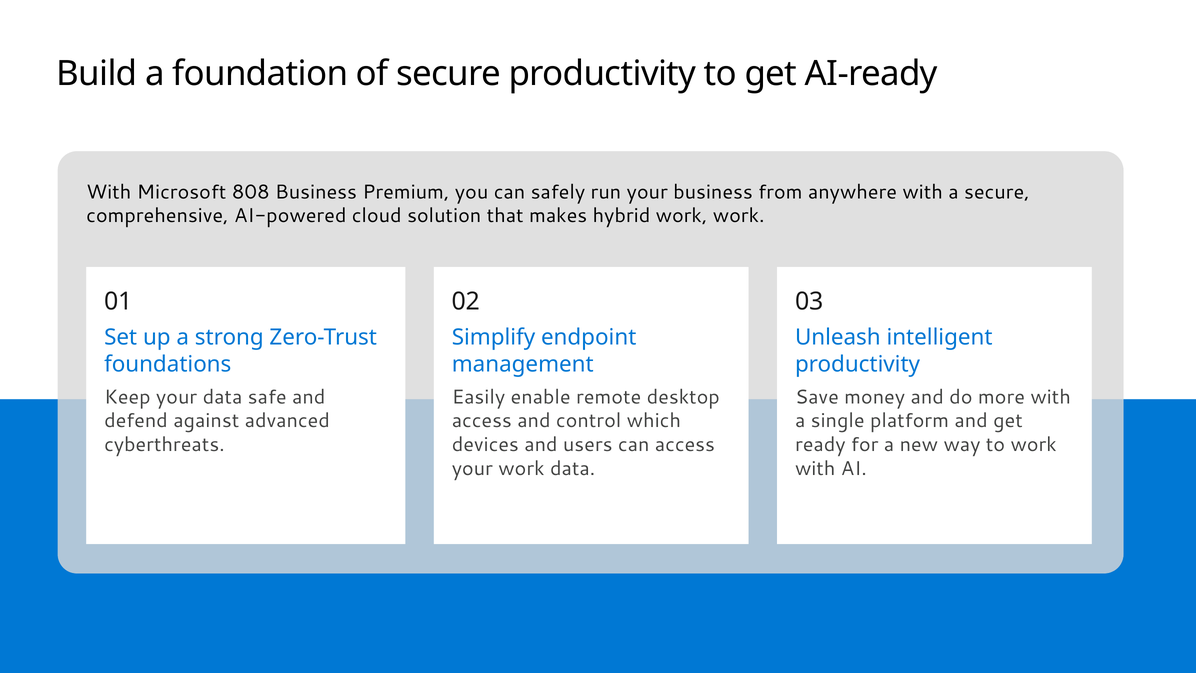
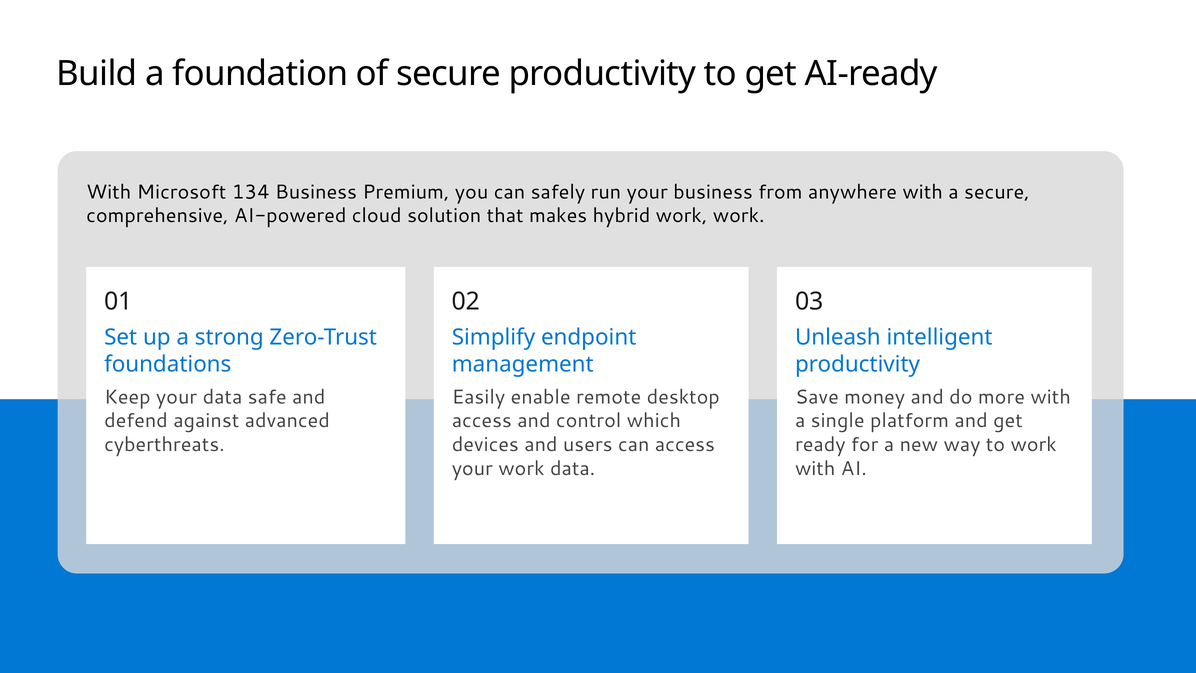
808: 808 -> 134 (251, 192)
